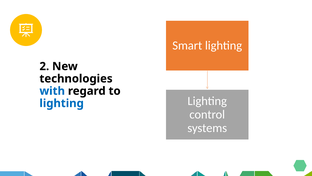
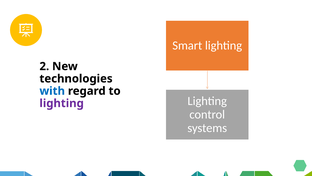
lighting colour: blue -> purple (62, 103)
